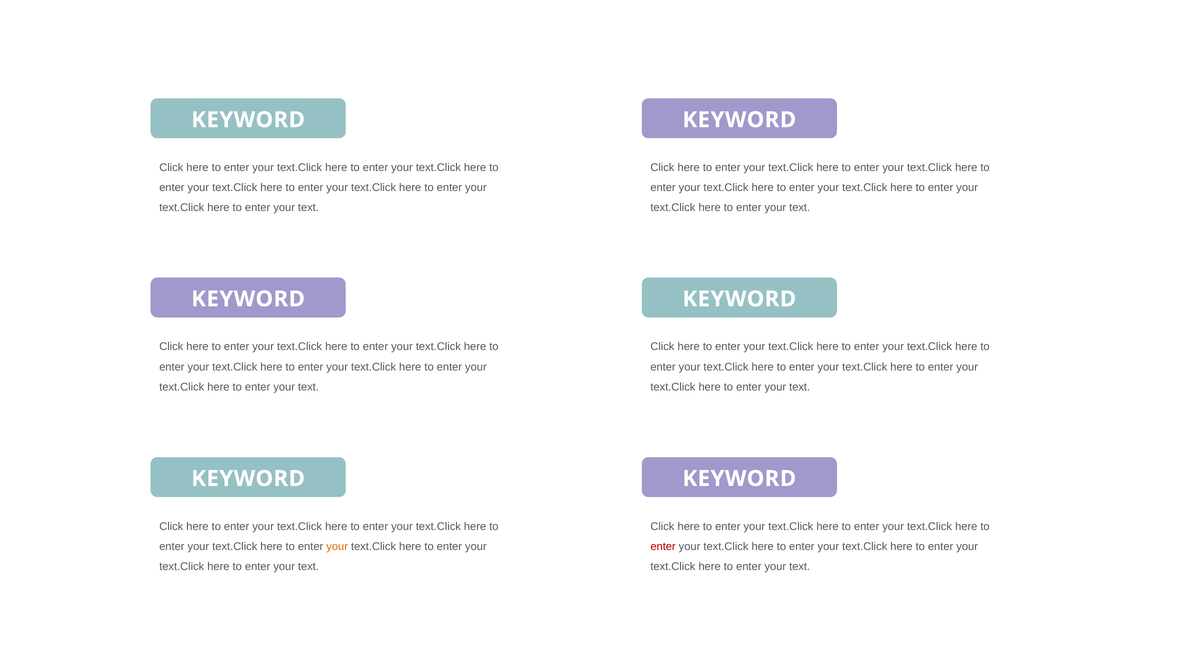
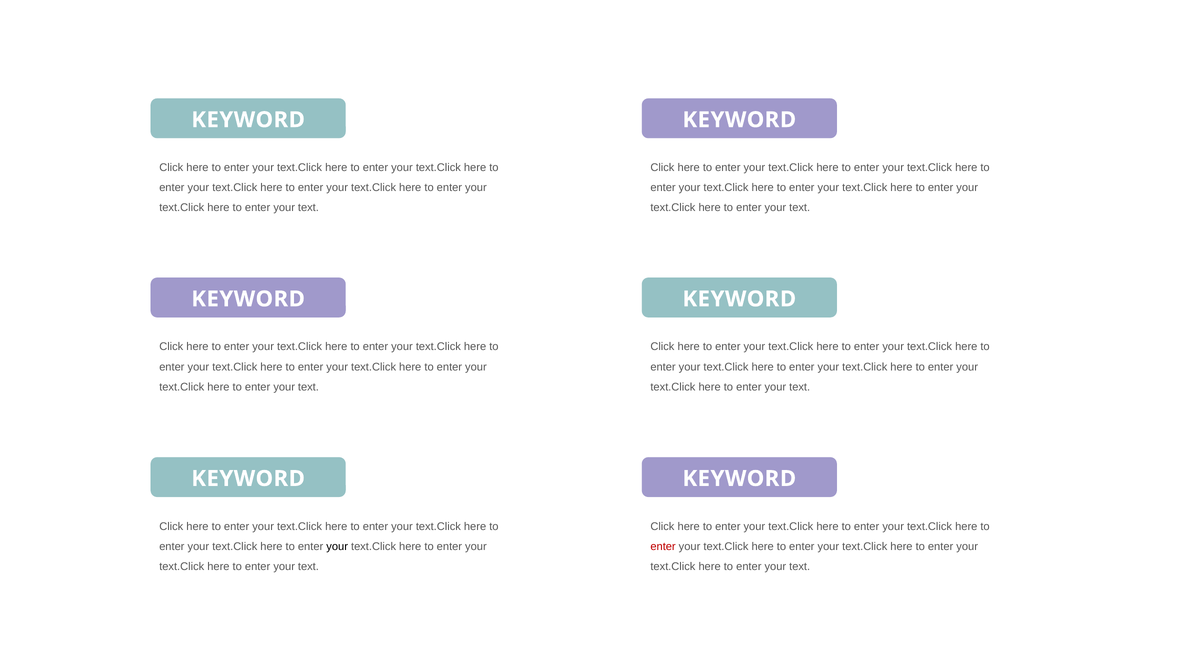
your colour: orange -> black (337, 546)
